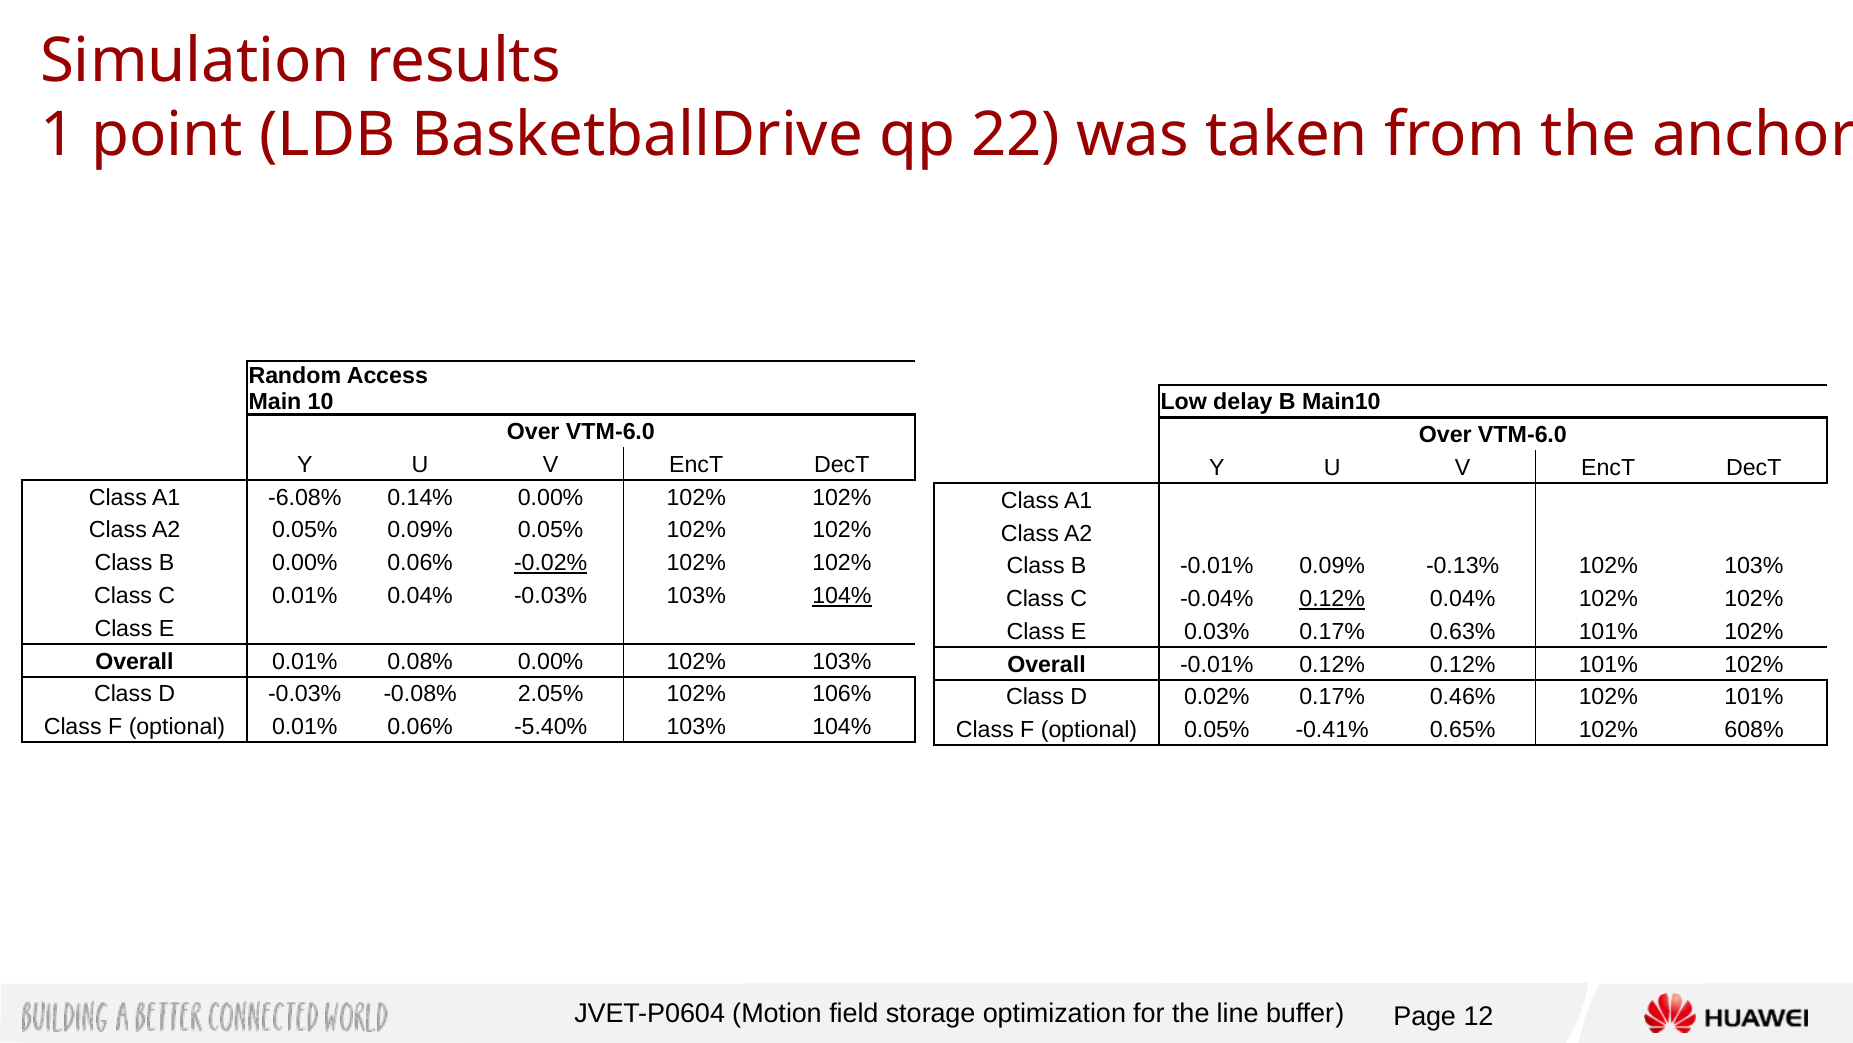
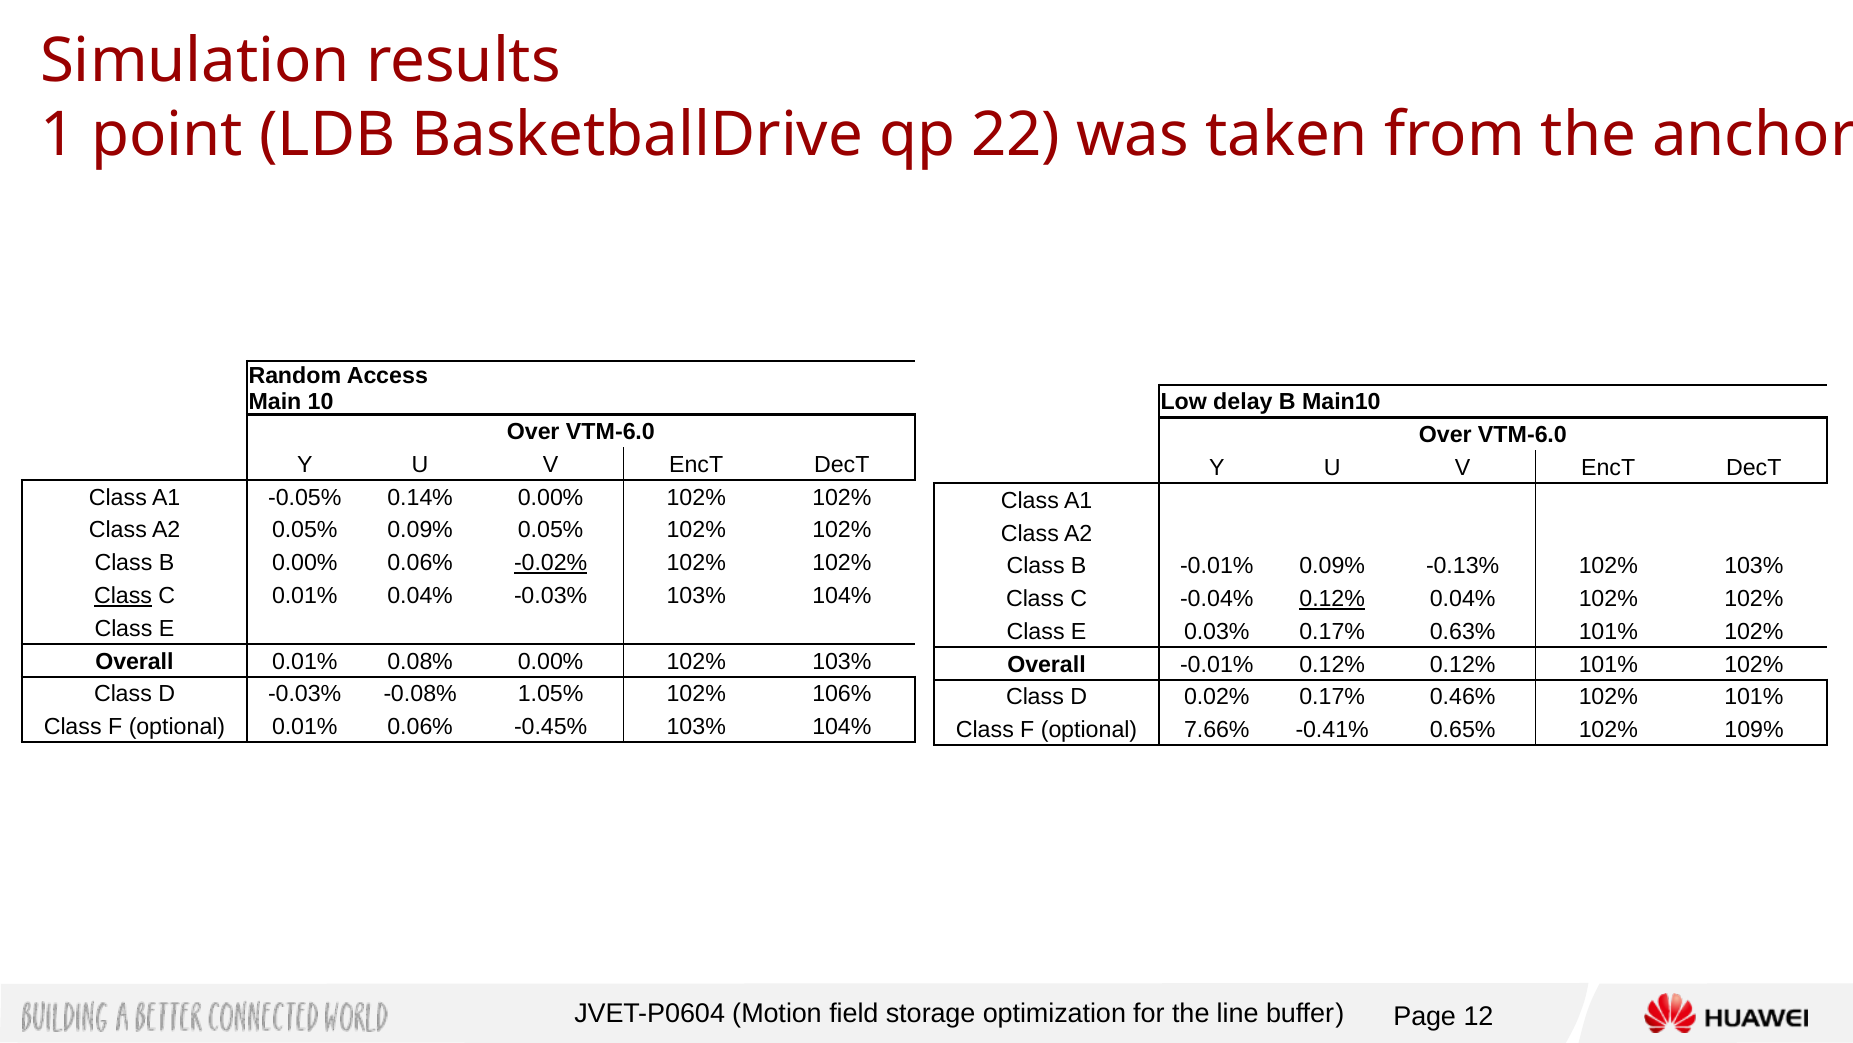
-6.08%: -6.08% -> -0.05% (305, 497)
Class underline: none -> present (123, 596)
104% underline: present -> none (842, 596)
2.05%: 2.05% -> 1.05% (551, 694)
-5.40%: -5.40% -> -0.45% (551, 727)
optional 0.05%: 0.05% -> 7.66% (1217, 730)
608%: 608% -> 109% (1754, 730)
